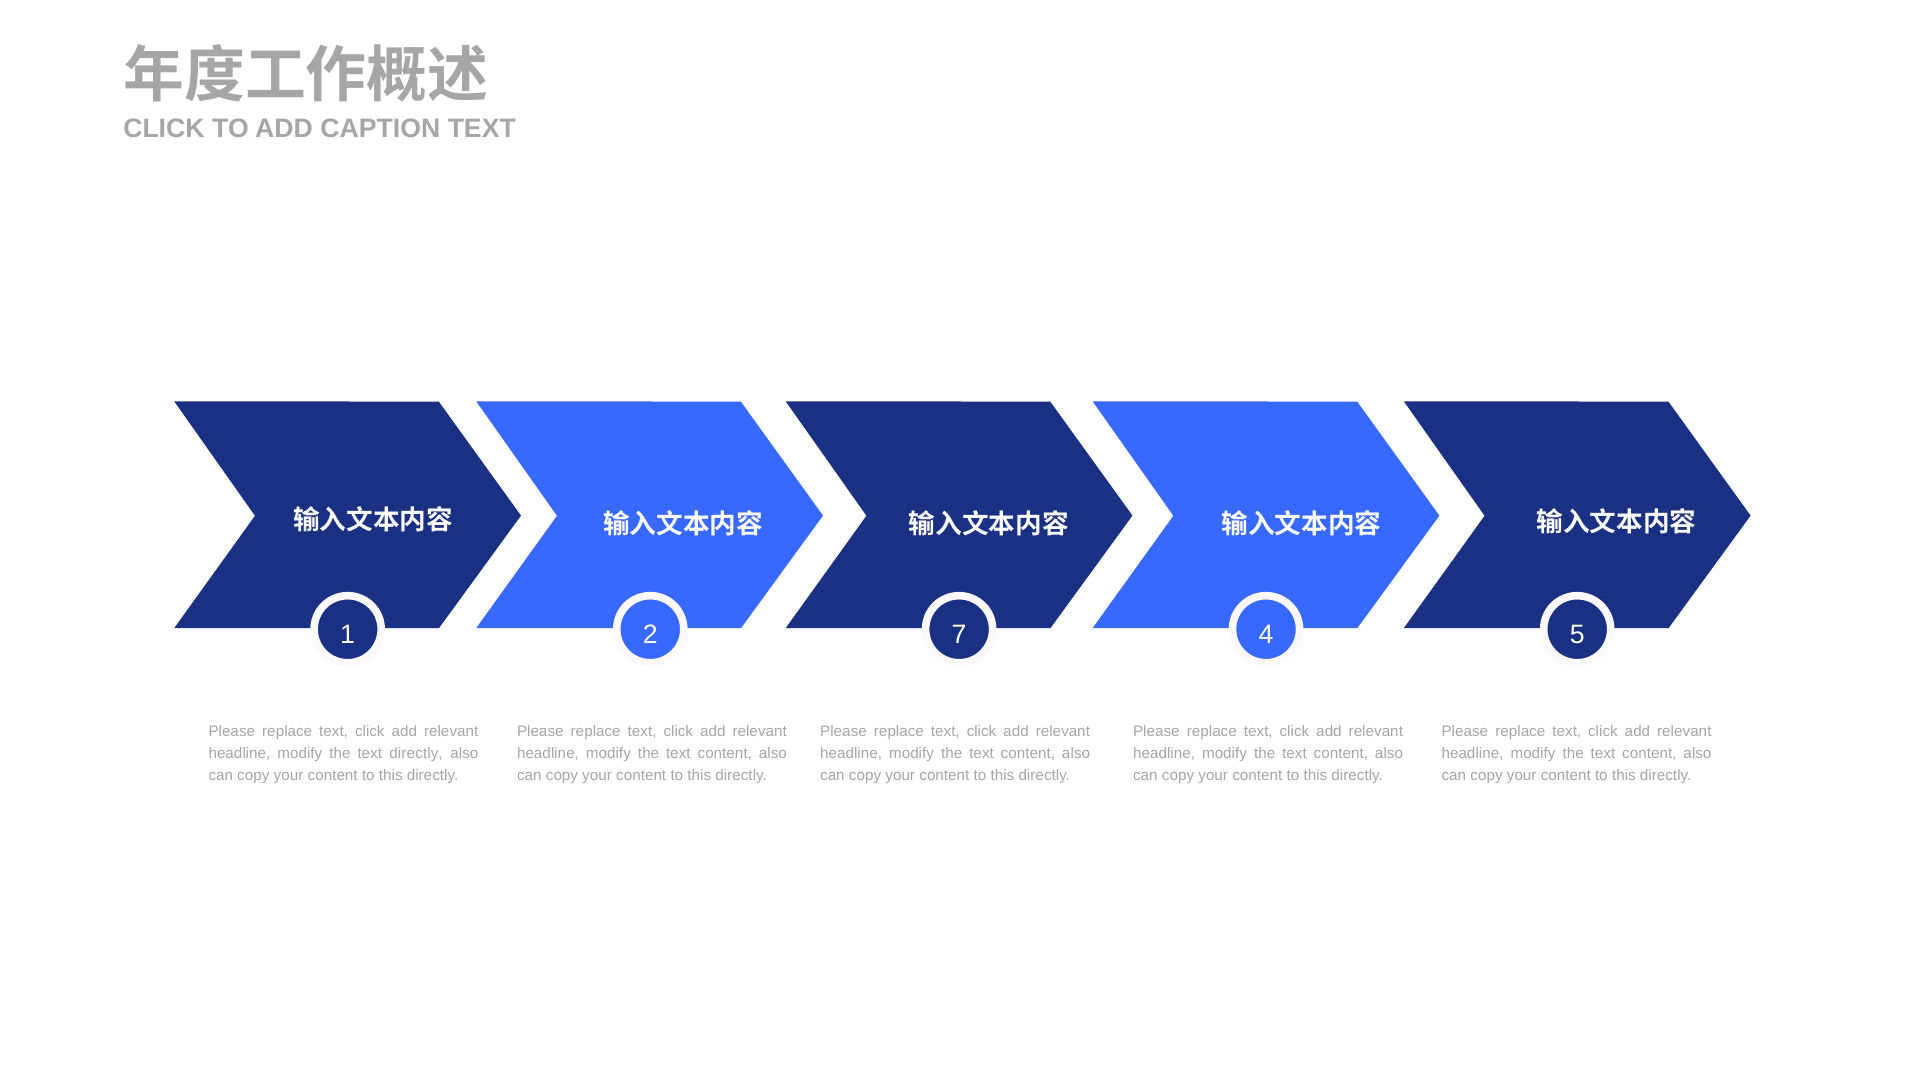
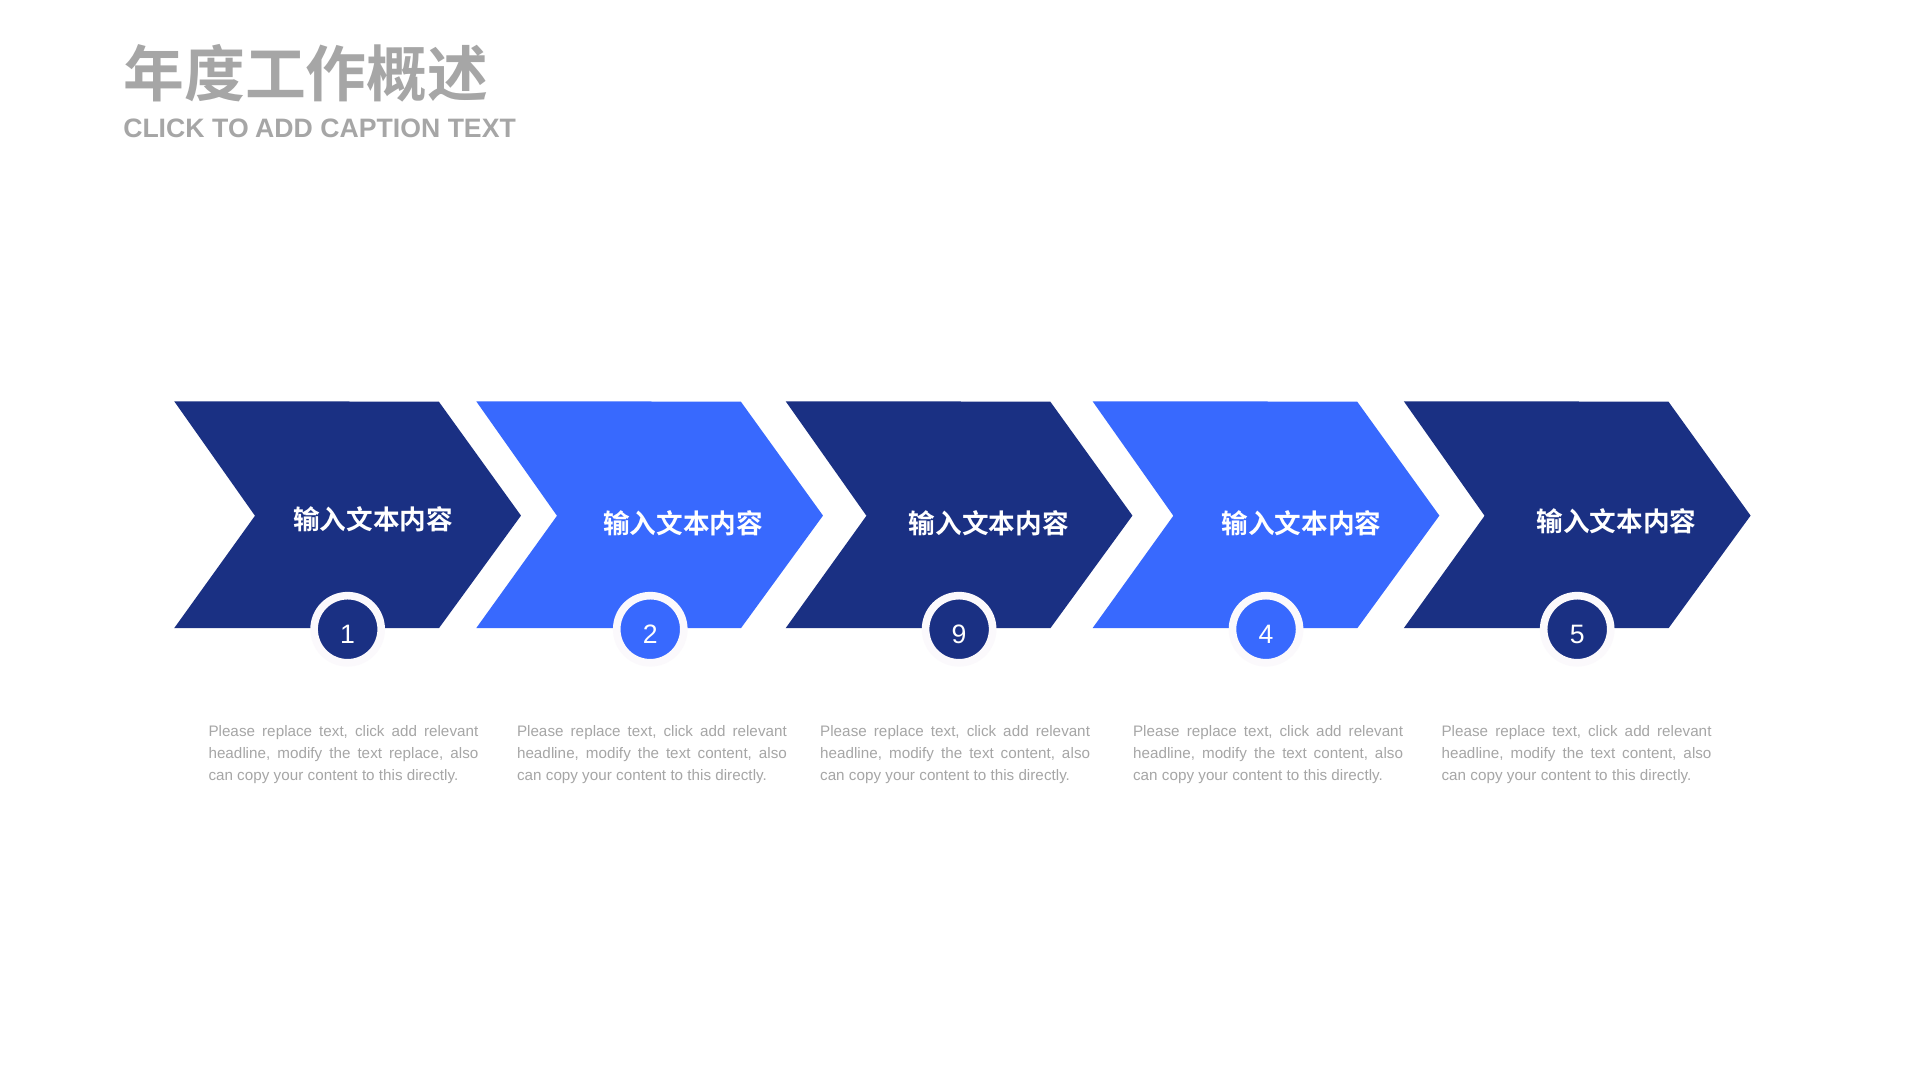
7: 7 -> 9 (959, 634)
text directly: directly -> replace (416, 753)
